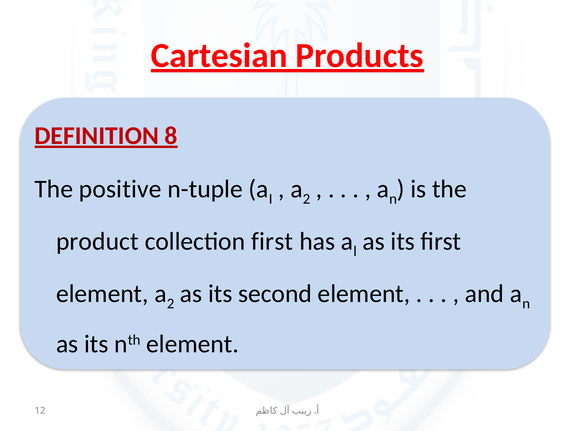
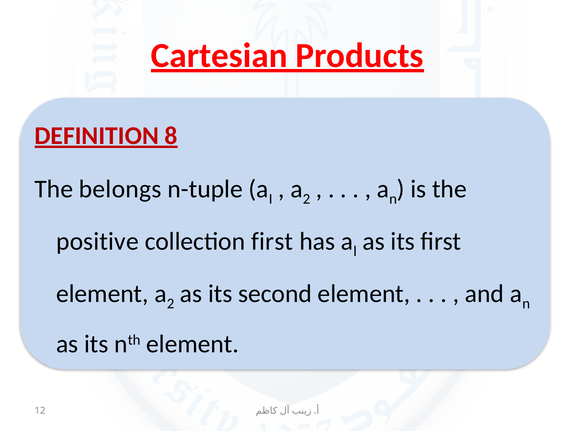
positive: positive -> belongs (120, 189)
product: product -> positive (97, 242)
